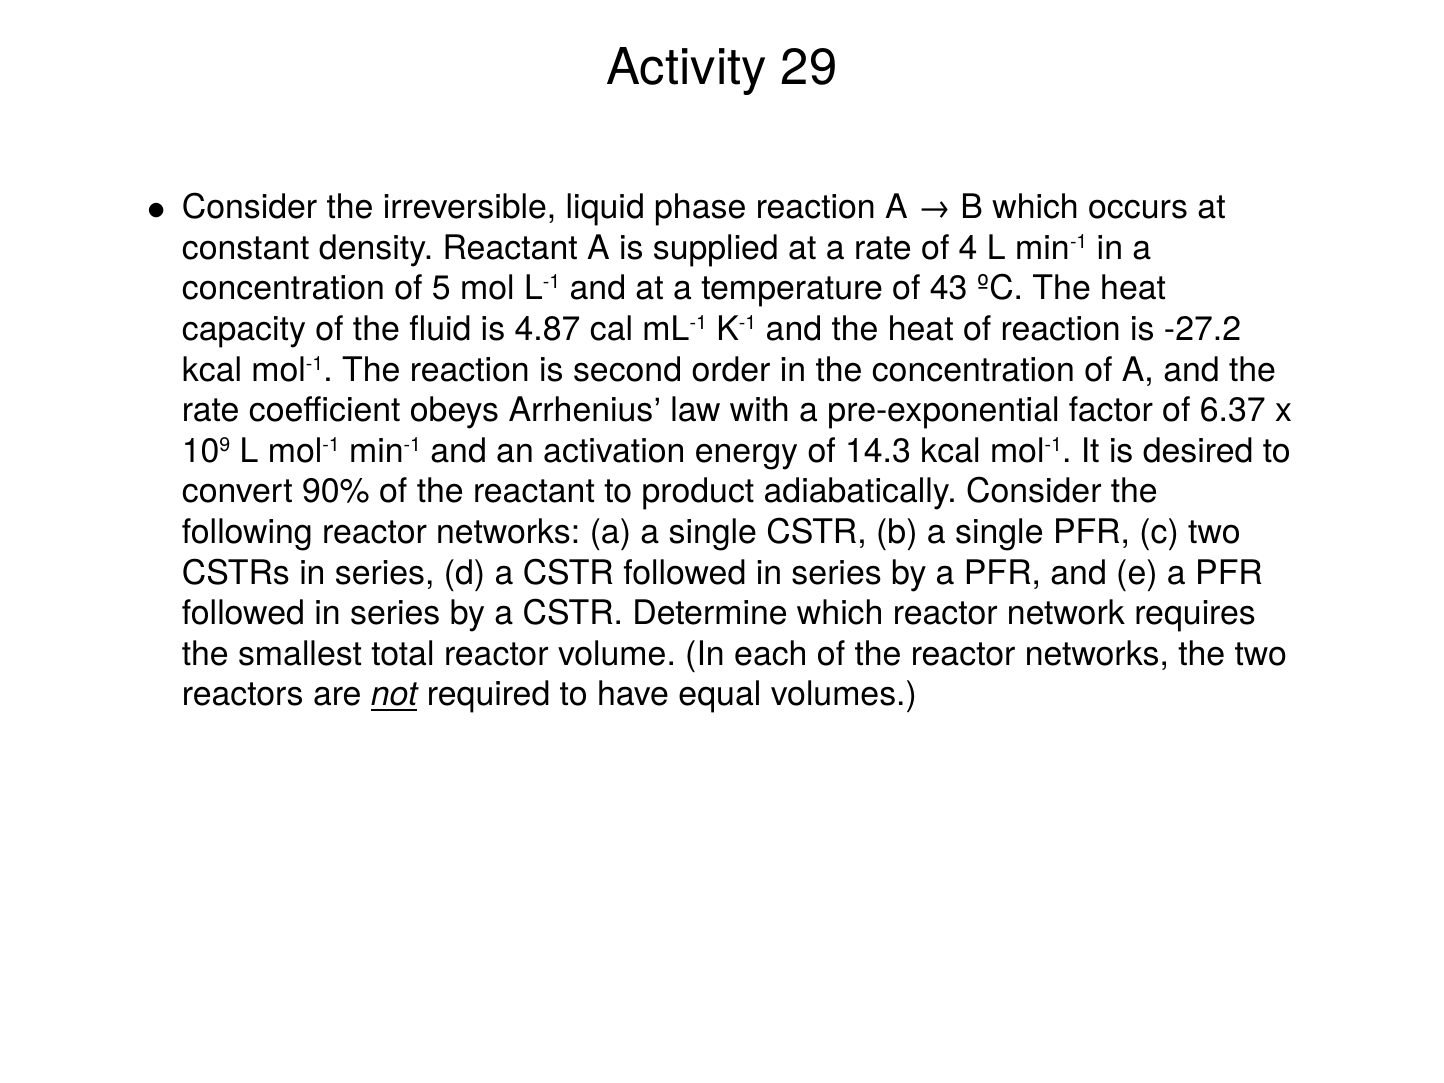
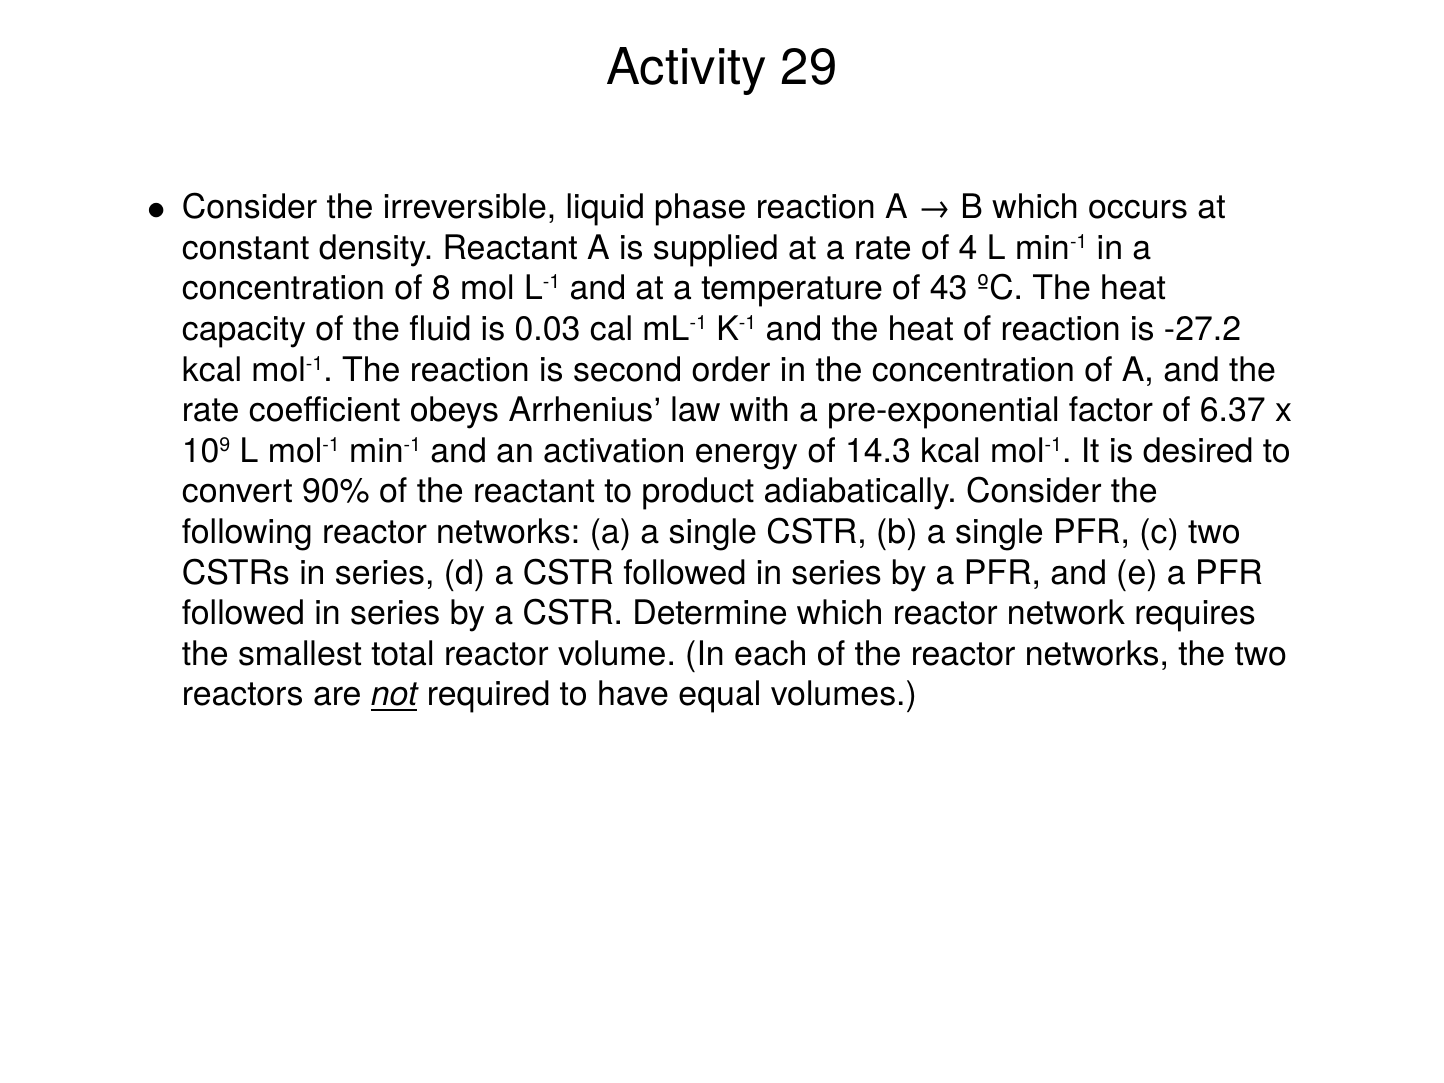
5: 5 -> 8 (441, 289)
4.87: 4.87 -> 0.03 (548, 329)
